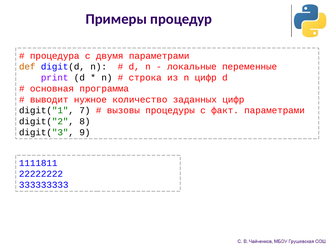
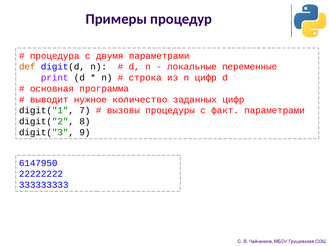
1111811: 1111811 -> 6147950 (38, 164)
